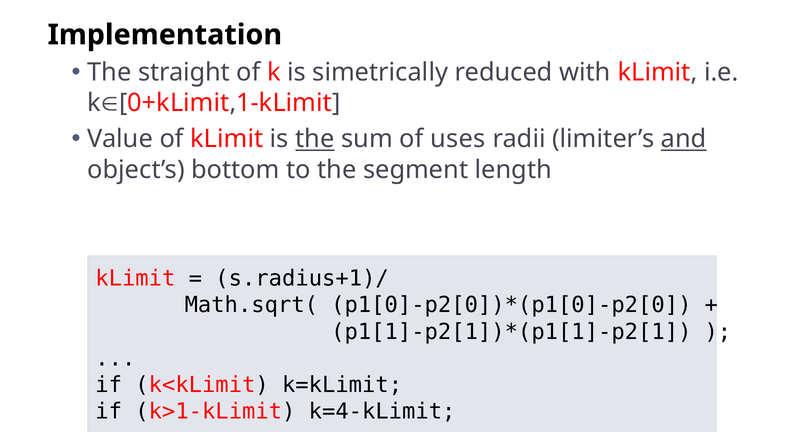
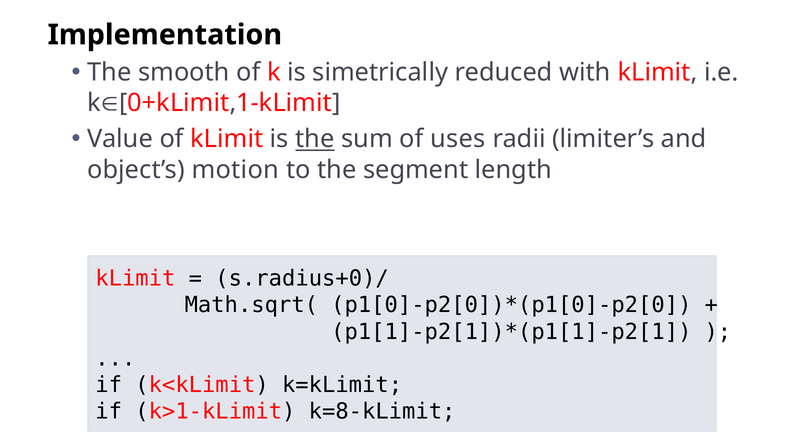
straight: straight -> smooth (184, 73)
and underline: present -> none (684, 139)
bottom: bottom -> motion (235, 170)
s.radius+1)/: s.radius+1)/ -> s.radius+0)/ (302, 278)
k=4-kLimit: k=4-kLimit -> k=8-kLimit (382, 411)
